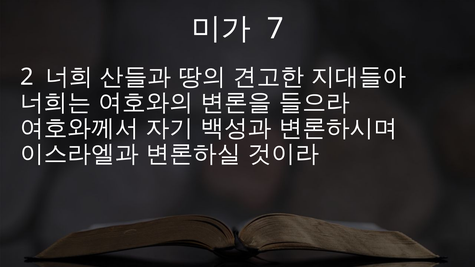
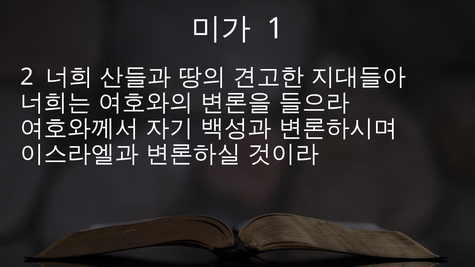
7: 7 -> 1 (275, 29)
